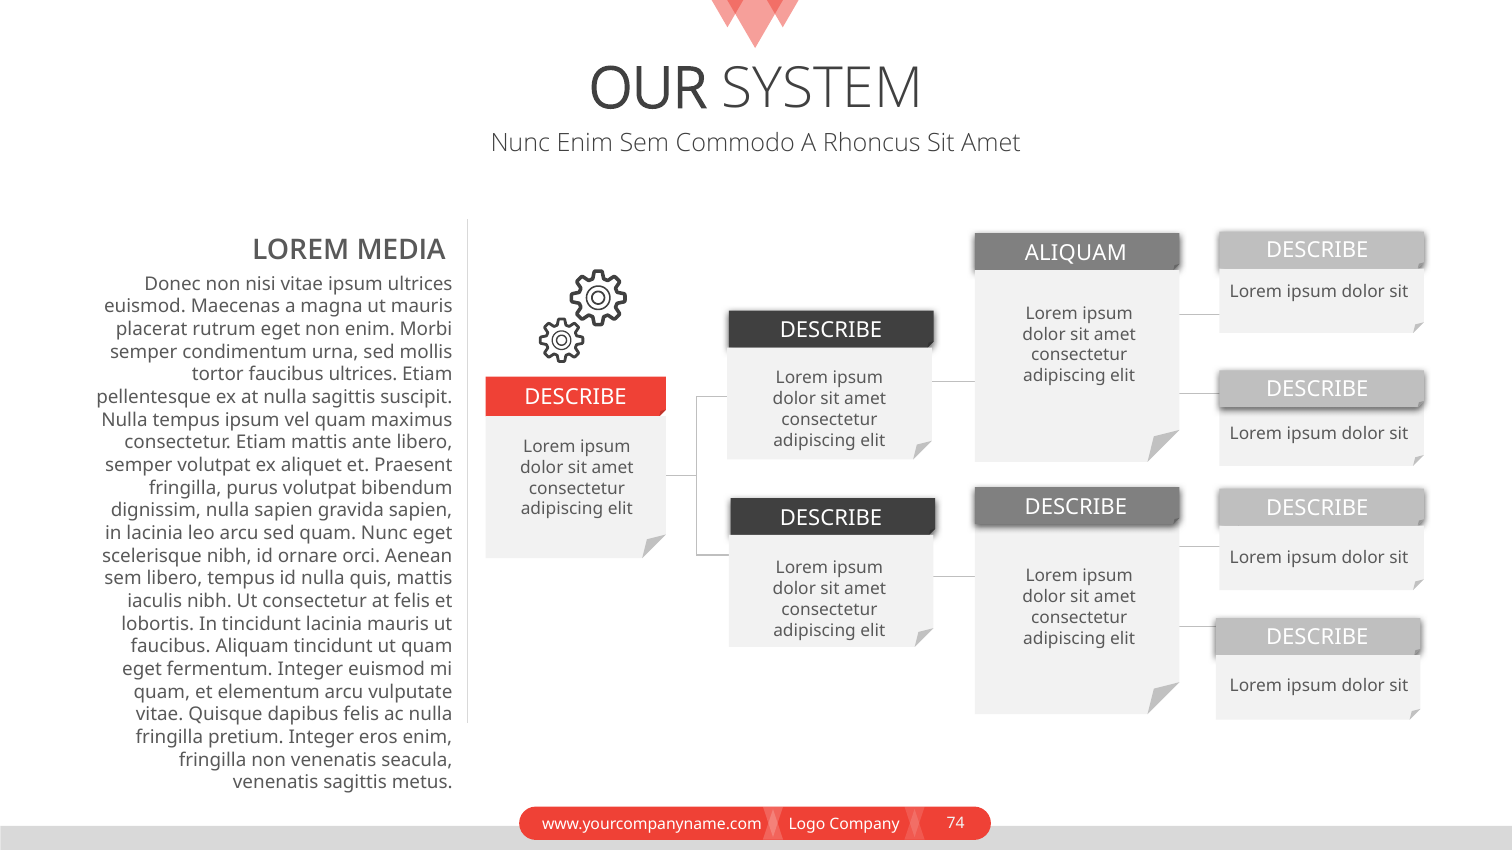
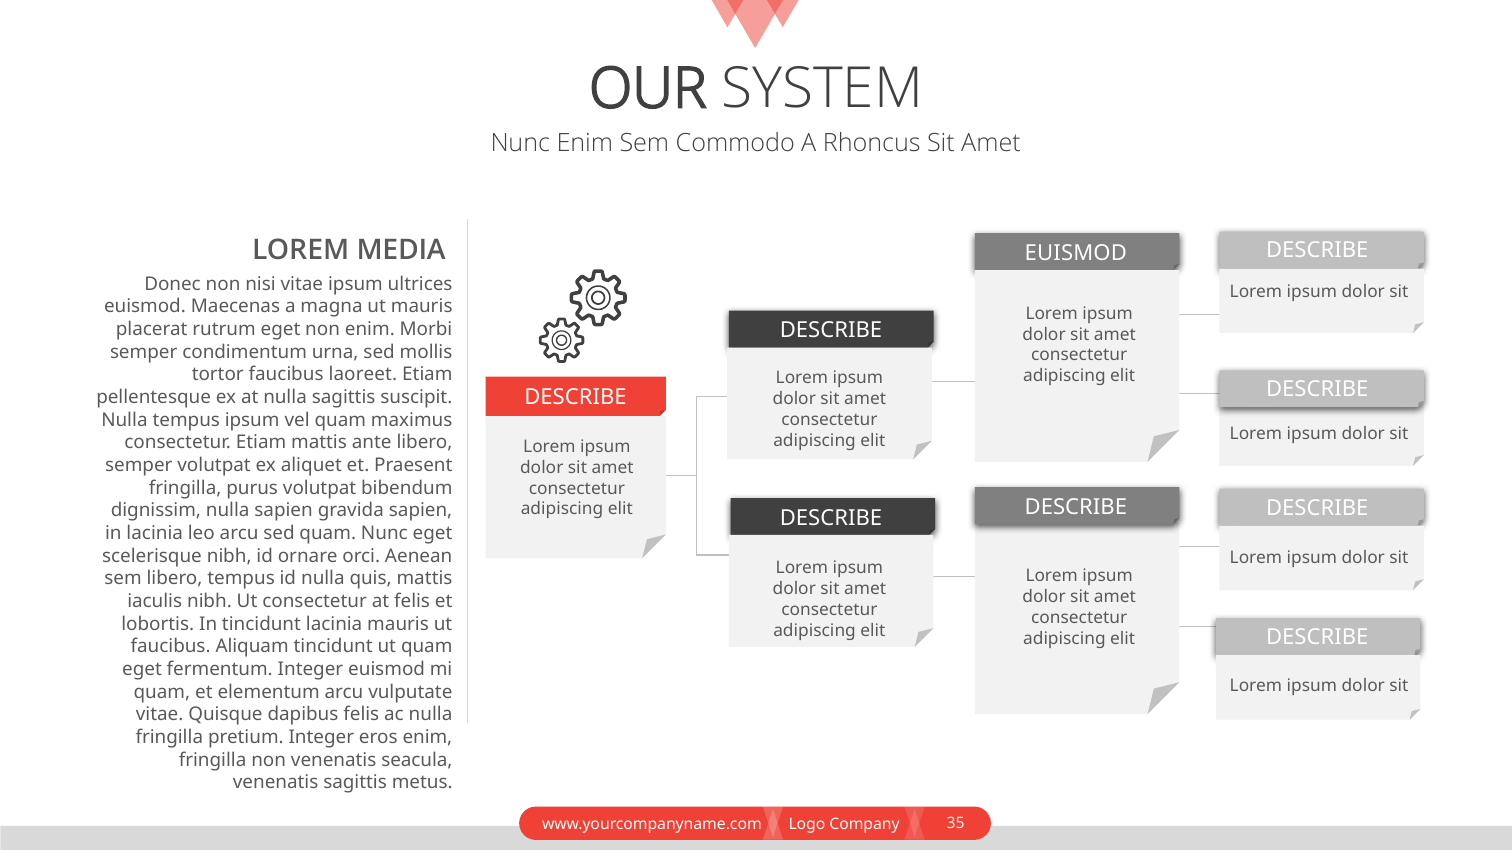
ALIQUAM: ALIQUAM -> EUISMOD (1076, 253)
faucibus ultrices: ultrices -> laoreet (363, 375)
74: 74 -> 35 (956, 824)
